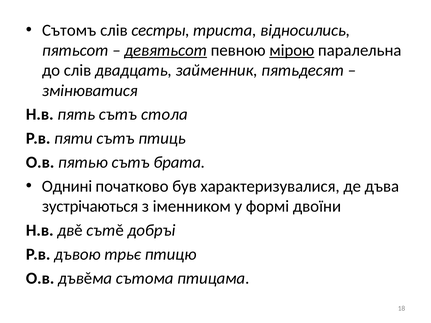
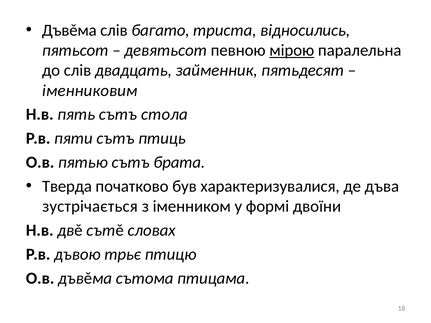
Сътомъ: Сътомъ -> Дъвěма (69, 30)
сестры: сестры -> багато (160, 30)
девятьсот underline: present -> none (166, 50)
змінюватися: змінюватися -> іменниковим (90, 91)
Однині: Однині -> Тверда (67, 186)
зустрічаються: зустрічаються -> зустрічається (90, 207)
добръі: добръі -> словах (152, 231)
